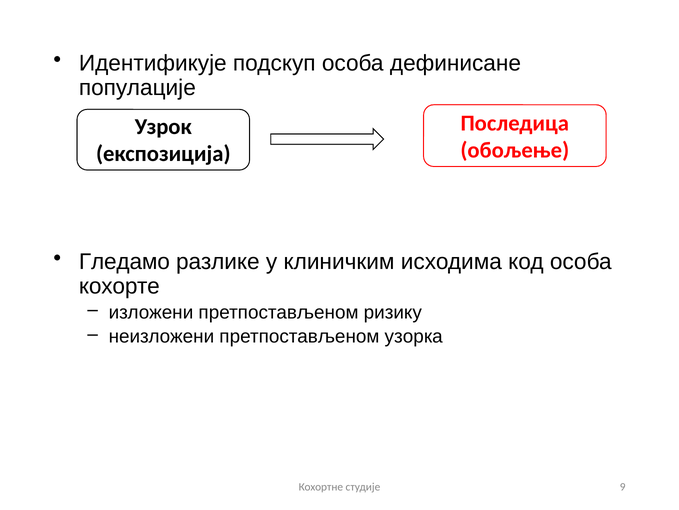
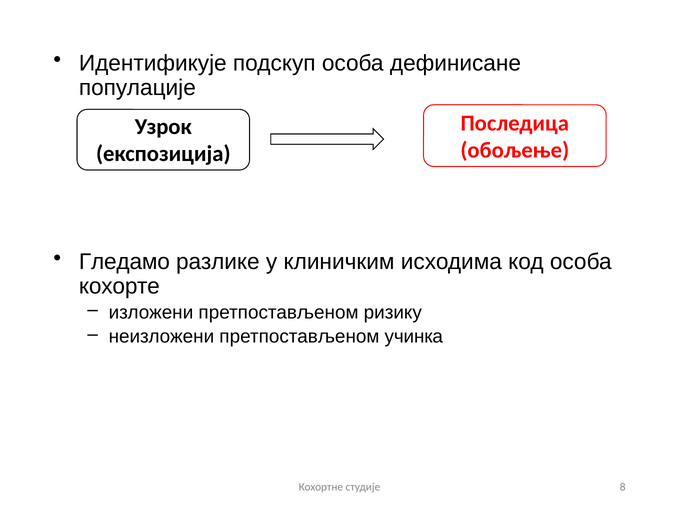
узорка: узорка -> учинка (414, 336)
9: 9 -> 8 (623, 486)
